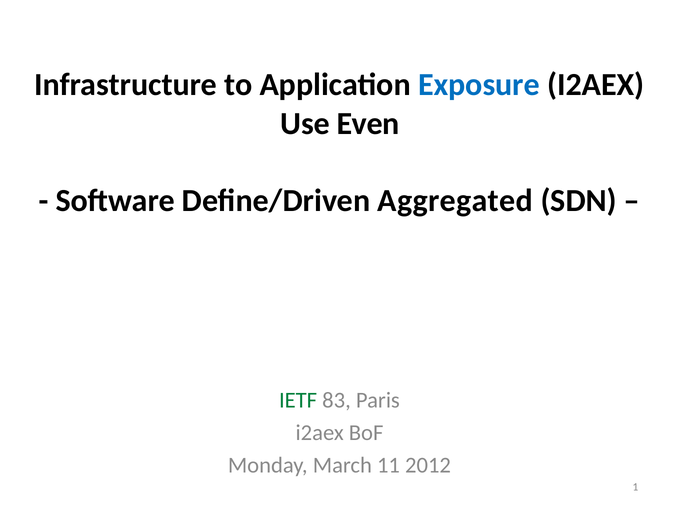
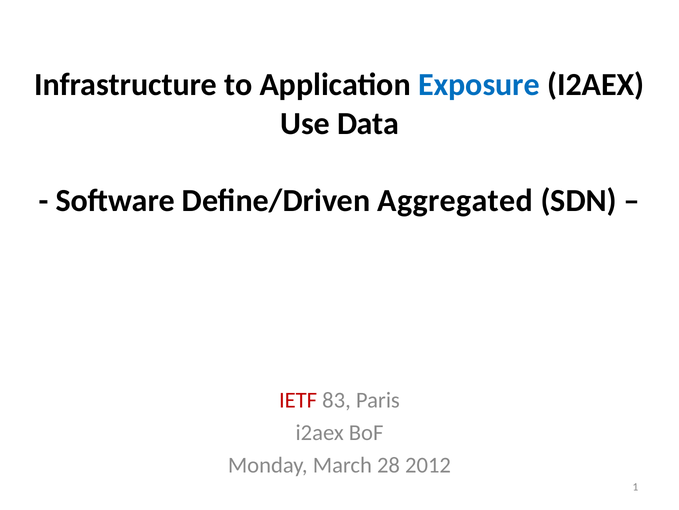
Even: Even -> Data (368, 123)
IETF colour: green -> red (298, 400)
11: 11 -> 28 (388, 465)
